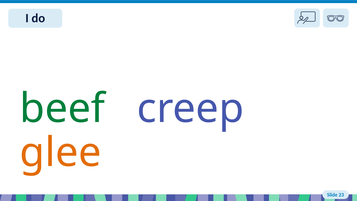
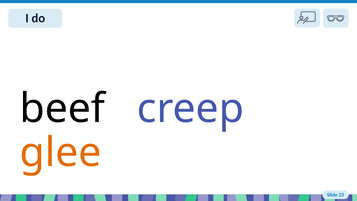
beef colour: green -> black (62, 108)
